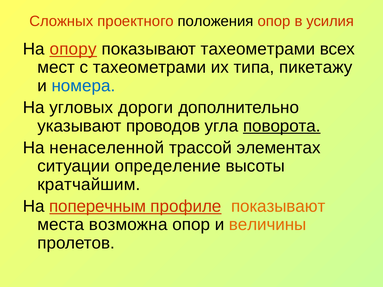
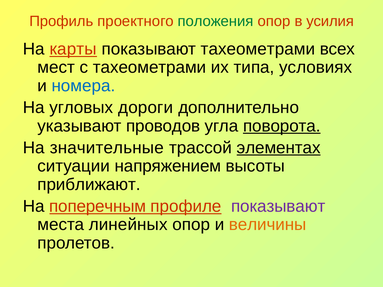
Сложных: Сложных -> Профиль (61, 21)
положения colour: black -> green (216, 21)
опору: опору -> карты (73, 49)
пикетажу: пикетажу -> условиях (316, 67)
ненаселенной: ненаселенной -> значительные (107, 148)
элементах underline: none -> present (279, 148)
определение: определение -> напряжением (168, 166)
кратчайшим: кратчайшим -> приближают (89, 185)
показывают colour: orange -> purple (278, 206)
возможна: возможна -> линейных (128, 225)
